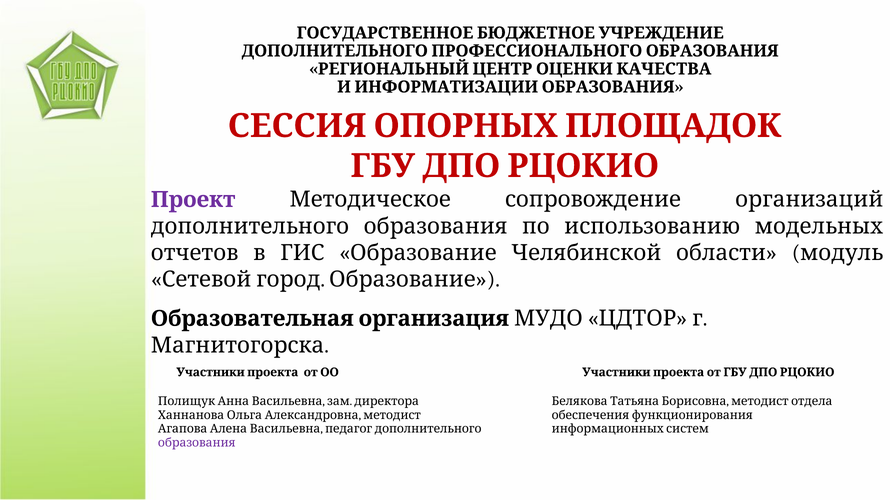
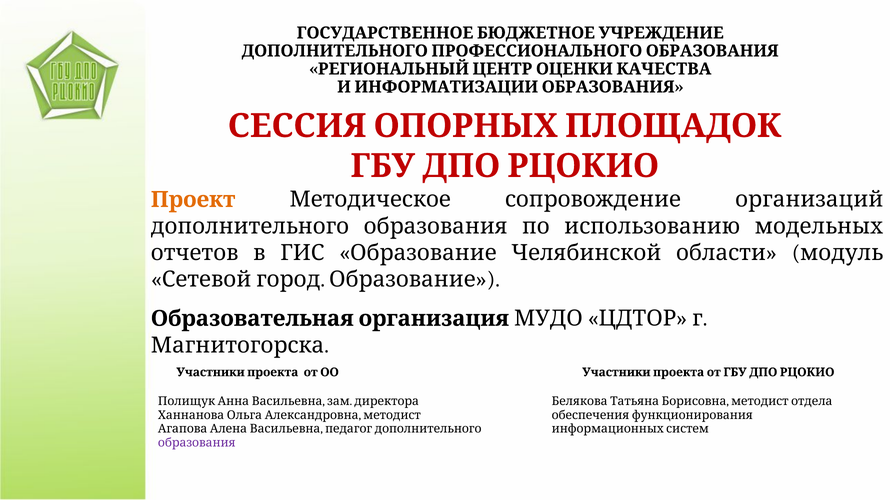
Проект colour: purple -> orange (193, 200)
